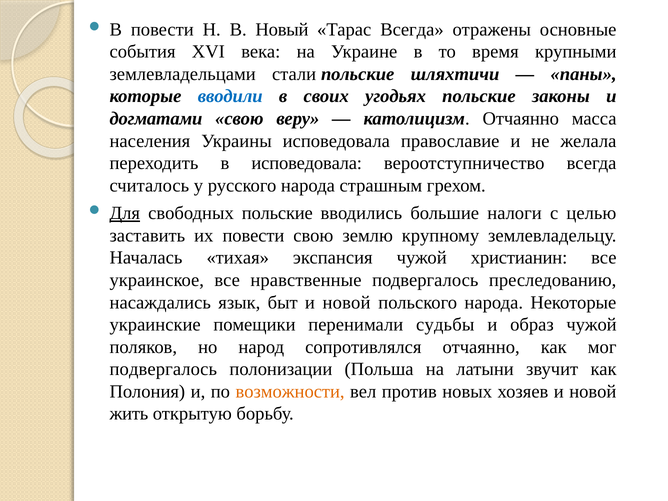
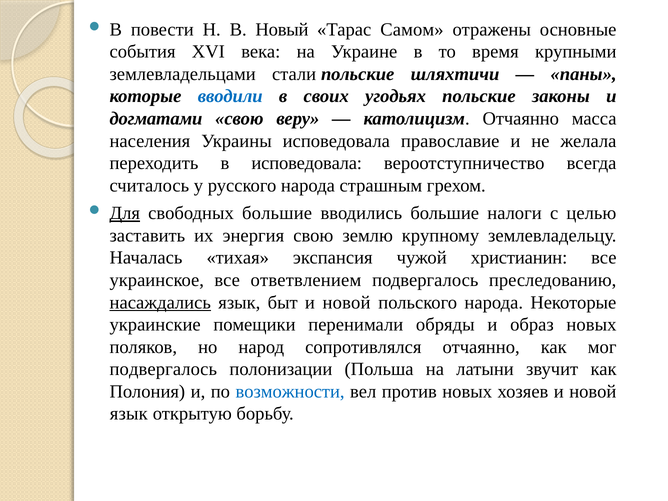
Тарас Всегда: Всегда -> Самом (412, 30)
свободных польские: польские -> большие (277, 213)
их повести: повести -> энергия (253, 236)
нравственные: нравственные -> ответвлением (306, 280)
насаждались underline: none -> present (160, 302)
судьбы: судьбы -> обряды (445, 325)
образ чужой: чужой -> новых (591, 325)
возможности colour: orange -> blue (290, 391)
жить: жить -> язык (129, 414)
